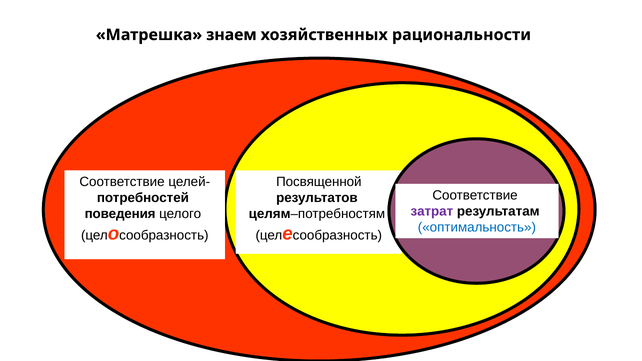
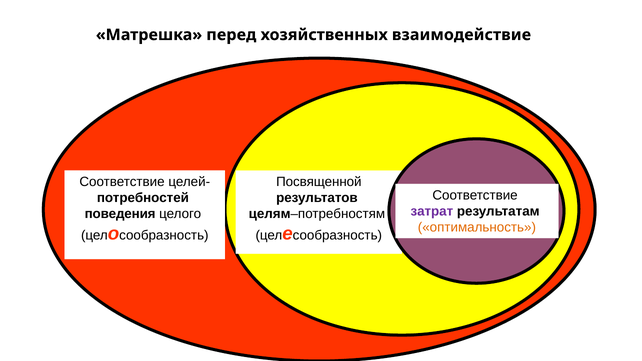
знаем: знаем -> перед (231, 35)
рациональности: рациональности -> взаимодействие (461, 35)
оптимальность colour: blue -> orange (477, 227)
